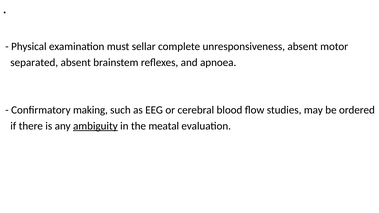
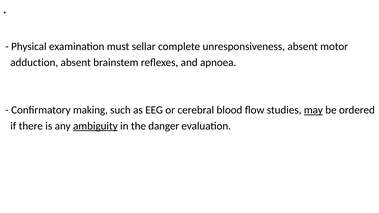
separated: separated -> adduction (34, 62)
may underline: none -> present (313, 110)
meatal: meatal -> danger (164, 126)
